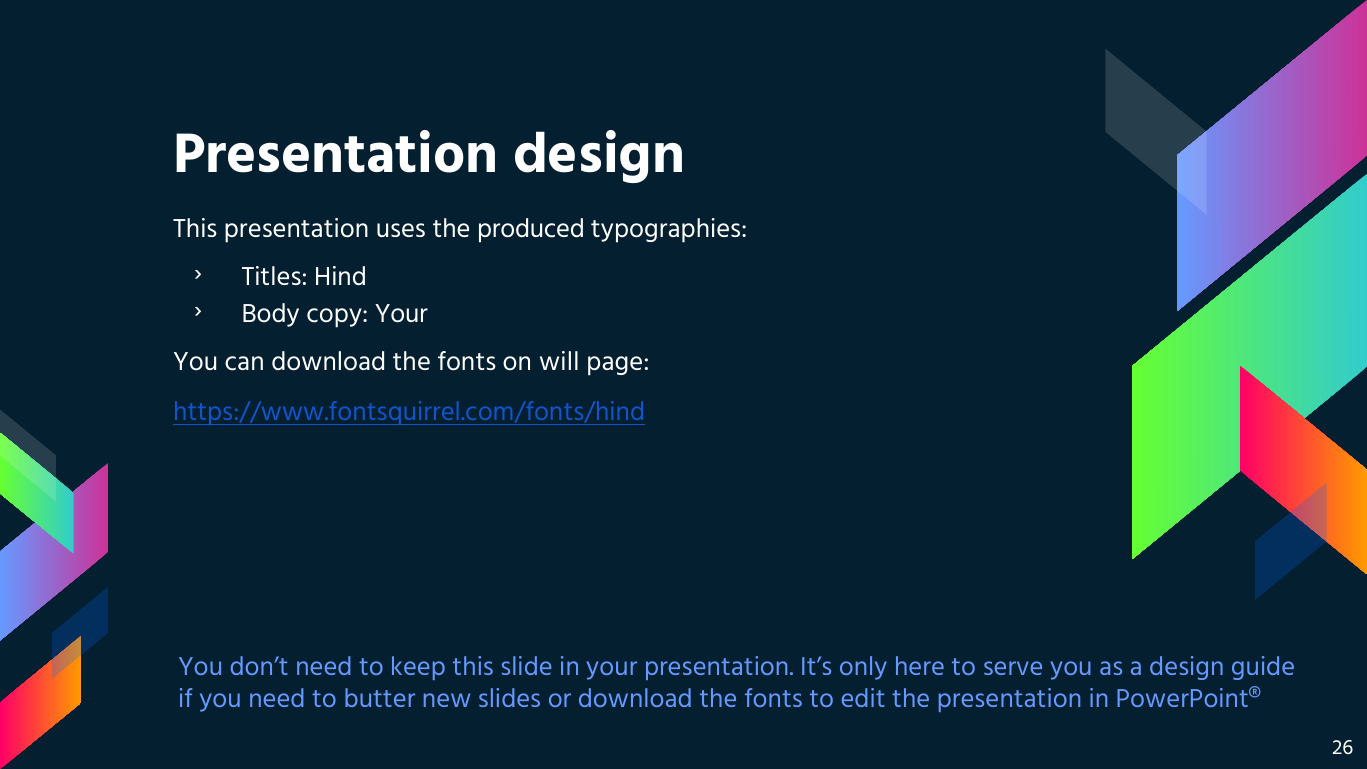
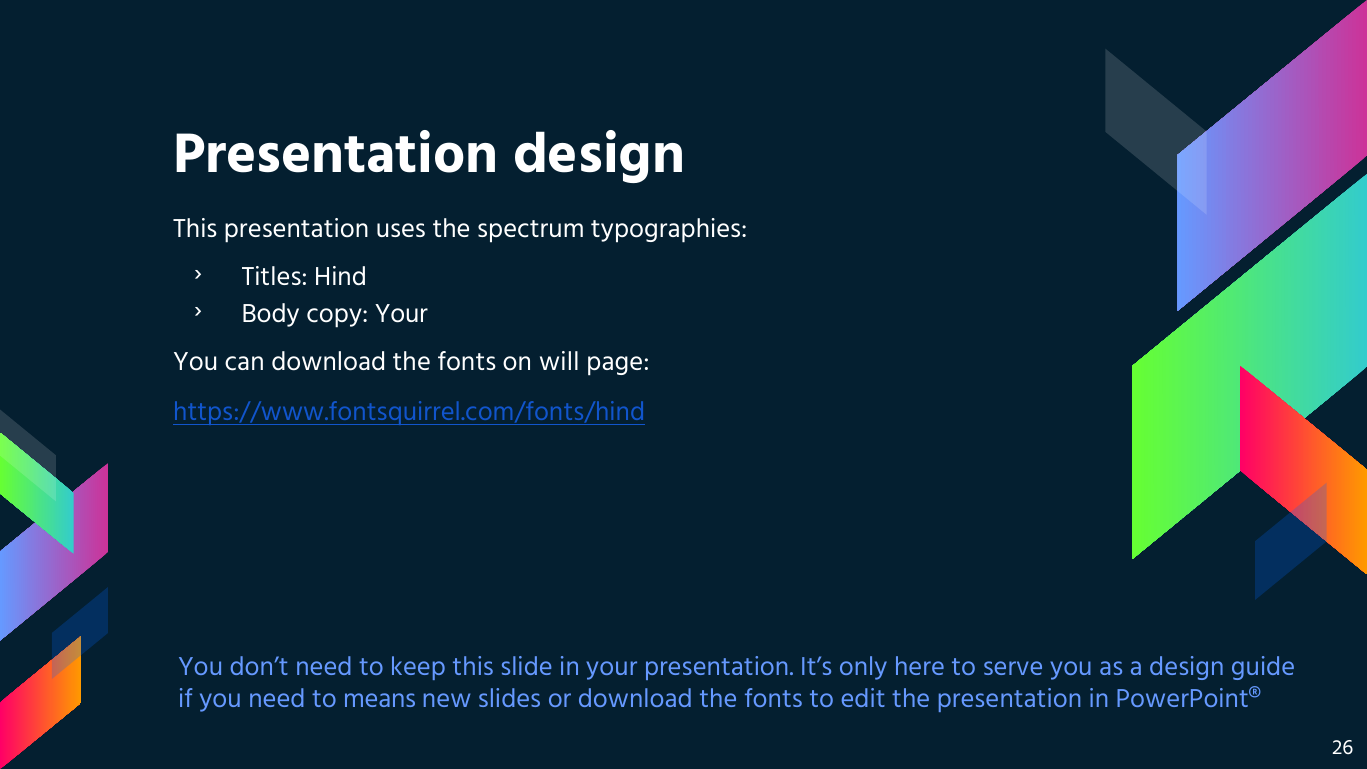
produced: produced -> spectrum (531, 229)
butter: butter -> means (380, 698)
